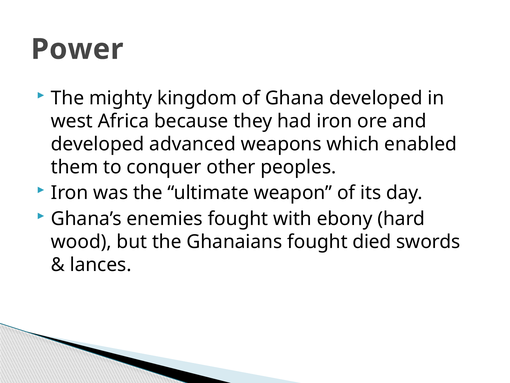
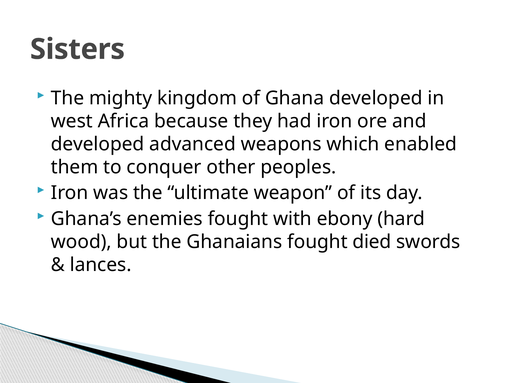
Power: Power -> Sisters (77, 49)
